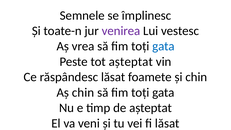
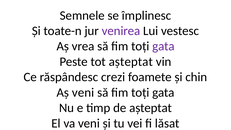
gata colour: blue -> purple (163, 46)
răspândesc lăsat: lăsat -> crezi (113, 77)
Aș chin: chin -> veni (83, 92)
